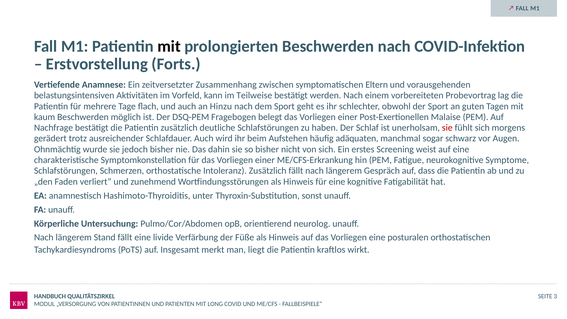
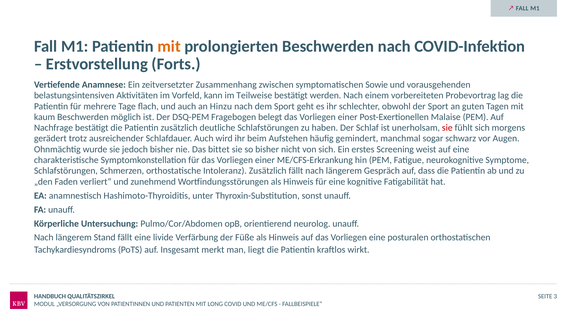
mit colour: black -> orange (169, 47)
Eltern: Eltern -> Sowie (377, 85)
adäquaten: adäquaten -> gemindert (357, 139)
dahin: dahin -> bittet (219, 149)
